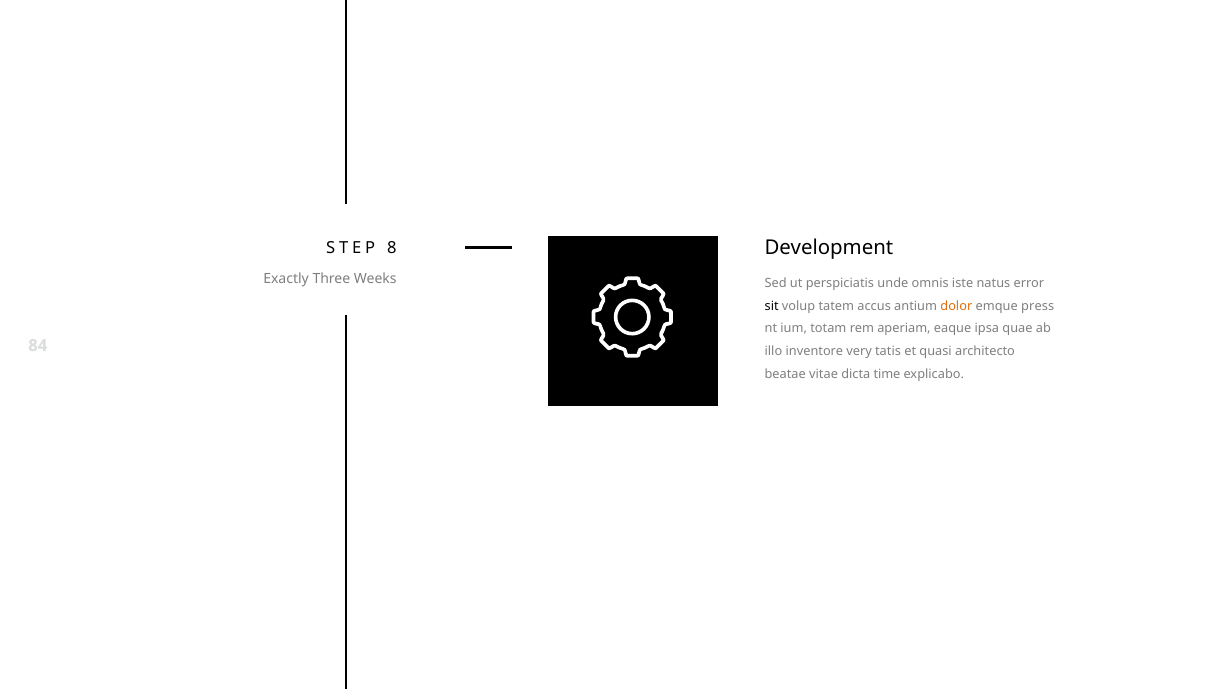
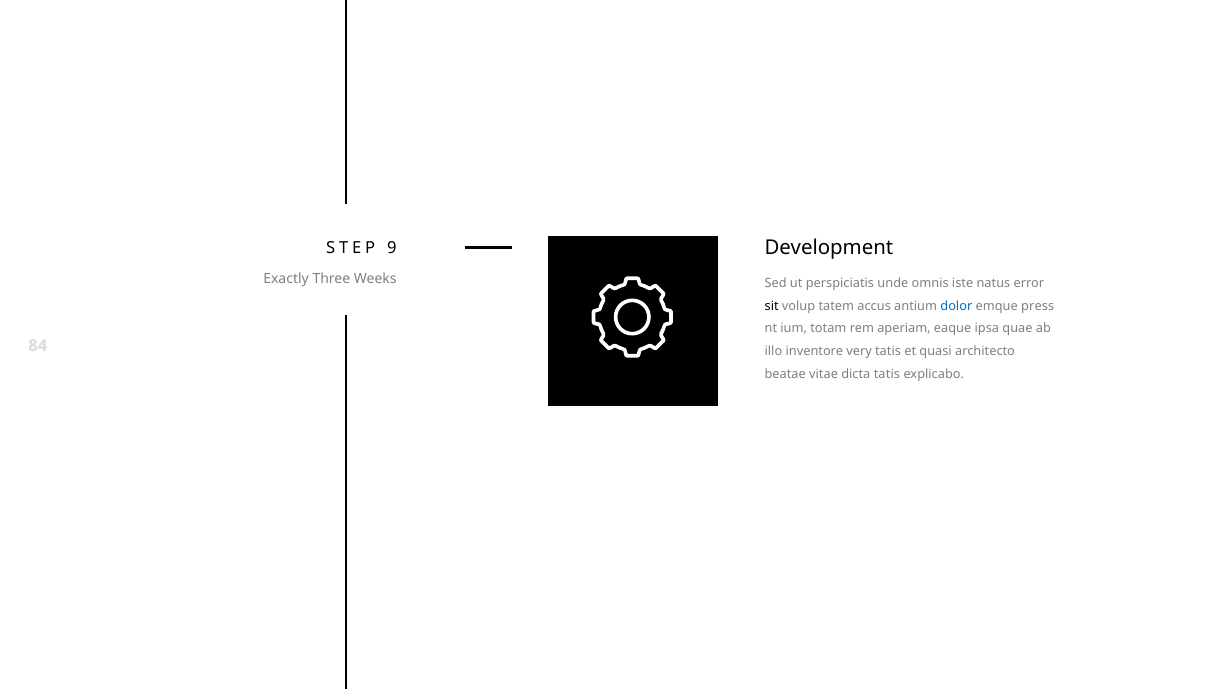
8: 8 -> 9 (392, 248)
dolor colour: orange -> blue (956, 306)
dicta time: time -> tatis (887, 375)
